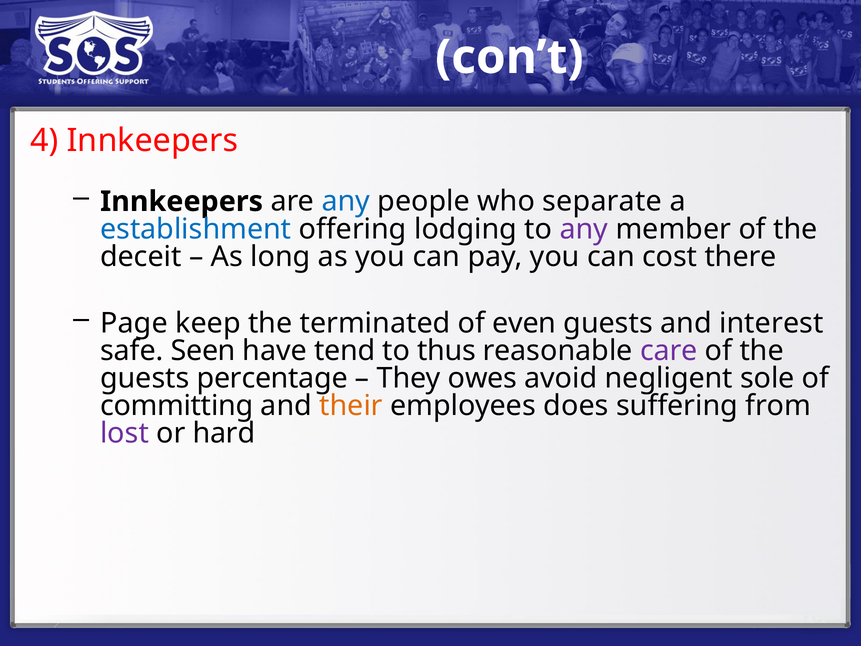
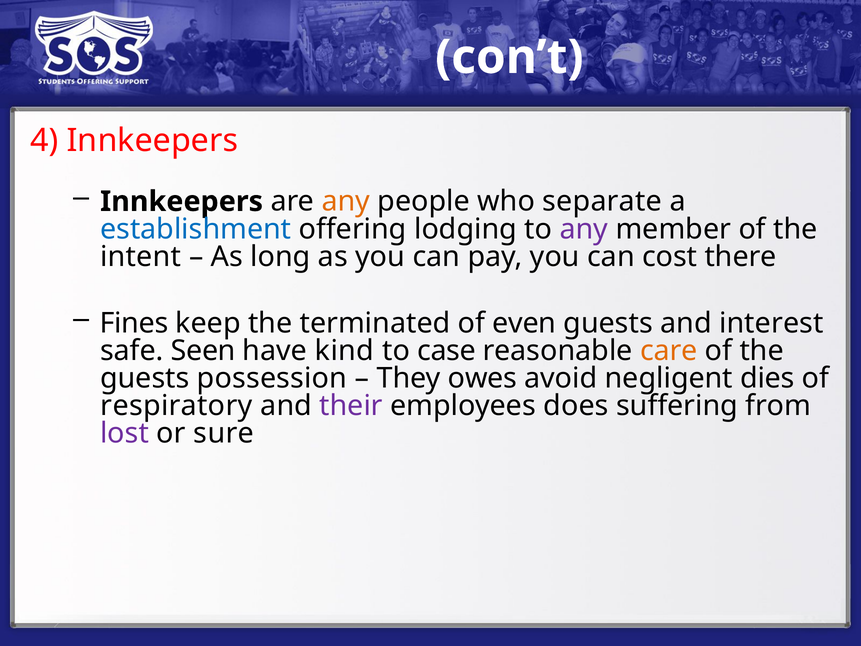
any colour: blue -> orange (346, 201)
deceit: deceit -> intent (141, 257)
Page: Page -> Fines (134, 323)
tend: tend -> kind (344, 351)
thus: thus -> case (447, 351)
care colour: purple -> orange (669, 351)
percentage: percentage -> possession (272, 378)
sole: sole -> dies (768, 378)
committing: committing -> respiratory (176, 406)
their colour: orange -> purple (351, 406)
hard: hard -> sure (224, 433)
